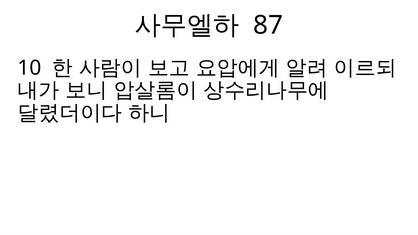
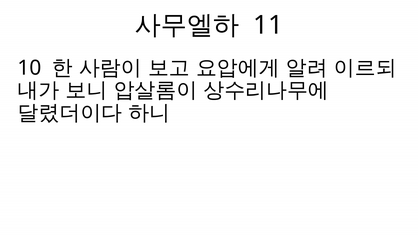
87: 87 -> 11 (268, 25)
